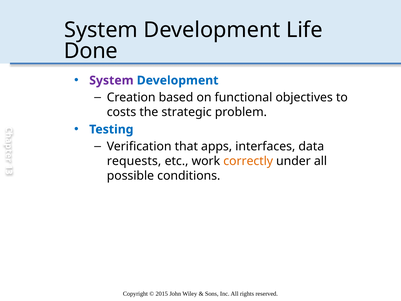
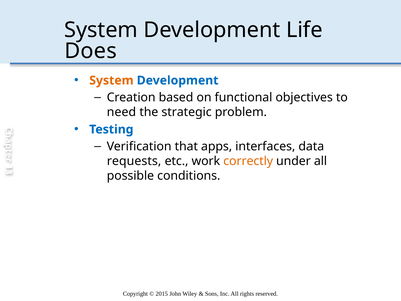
Done: Done -> Does (91, 51)
System colour: purple -> orange (111, 80)
costs: costs -> need (121, 112)
